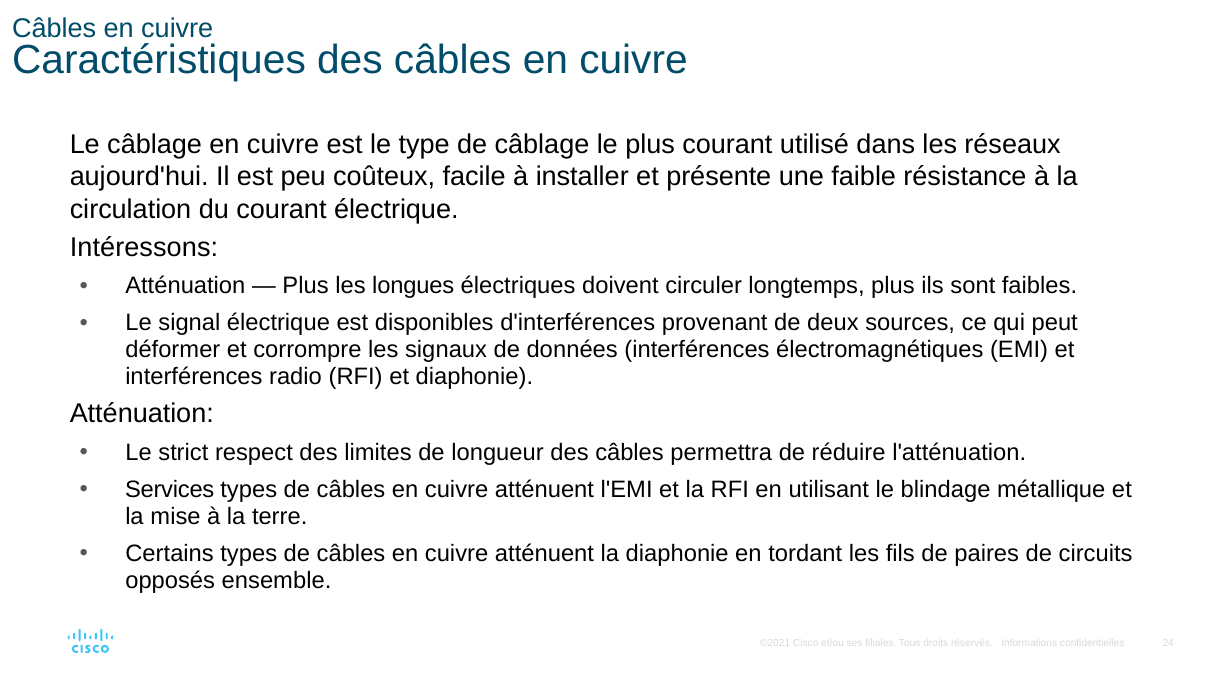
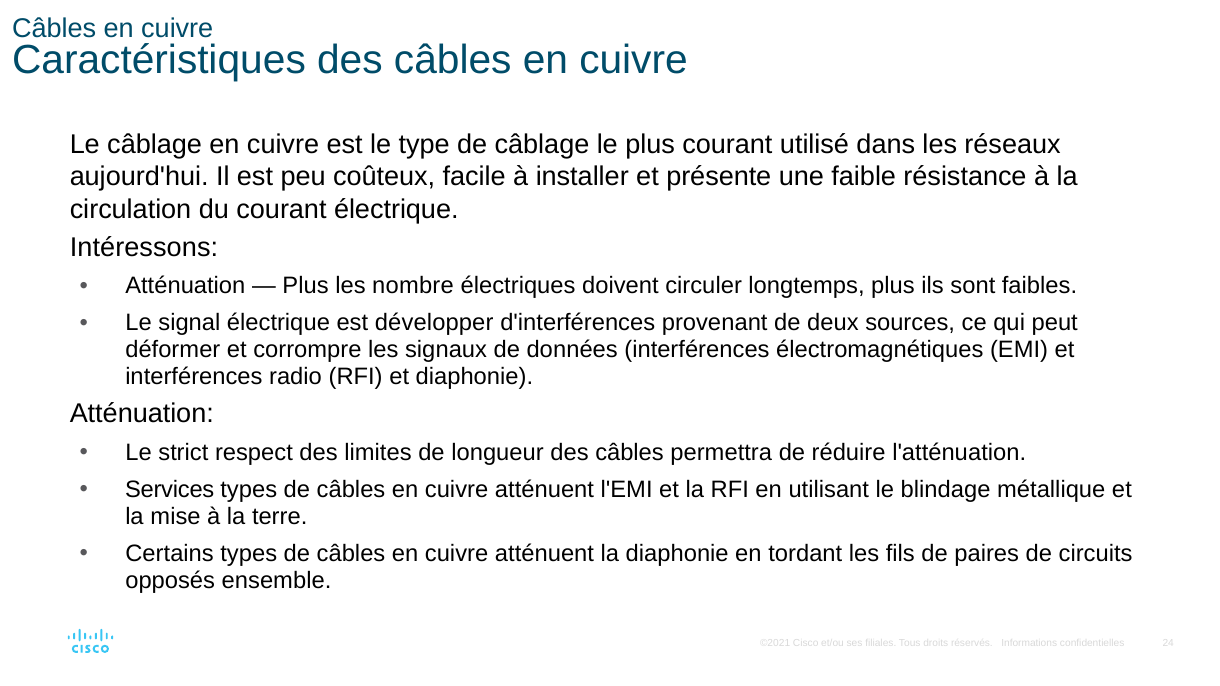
longues: longues -> nombre (413, 286)
disponibles: disponibles -> développer (434, 323)
